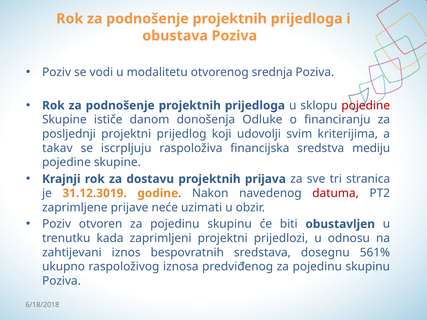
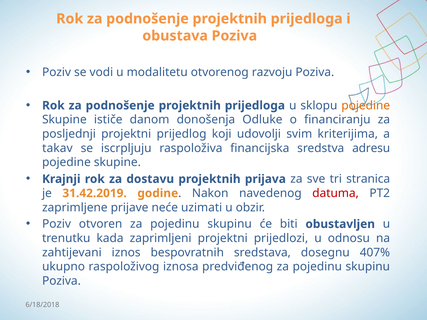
srednja: srednja -> razvoju (272, 72)
pojedine colour: red -> orange (366, 106)
mediju: mediju -> adresu (371, 148)
31.12.3019: 31.12.3019 -> 31.42.2019 (95, 193)
561%: 561% -> 407% (375, 253)
